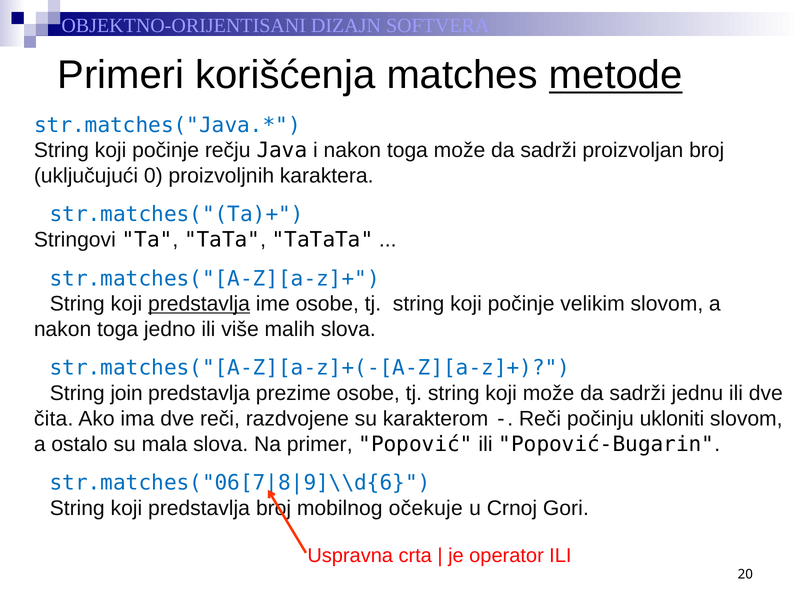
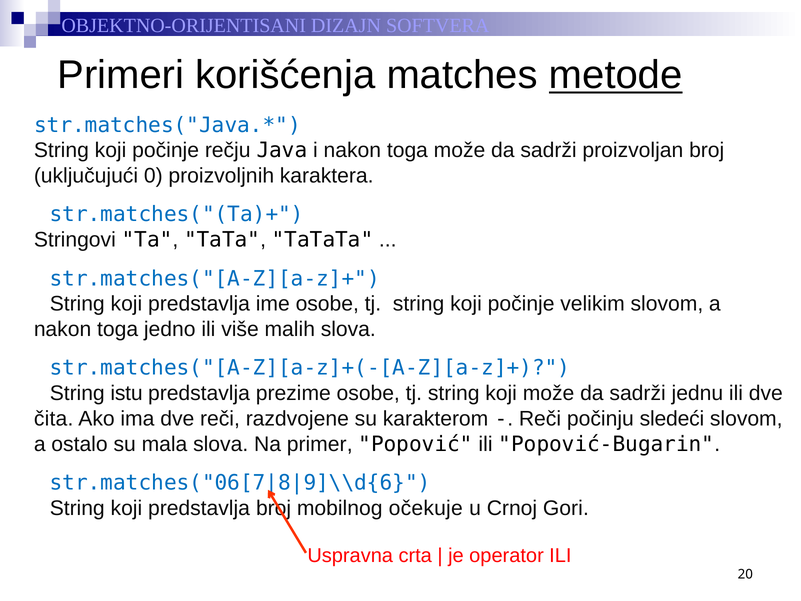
predstavlja underline: present -> none (199, 304)
join: join -> istu (127, 393)
ukloniti: ukloniti -> sledeći (672, 419)
